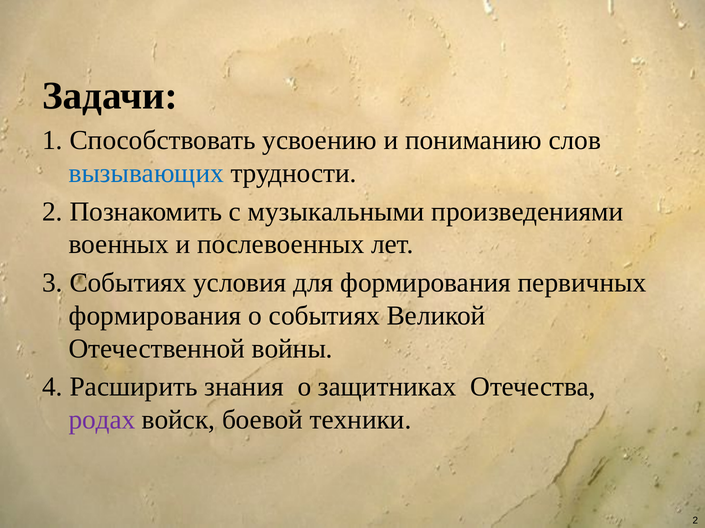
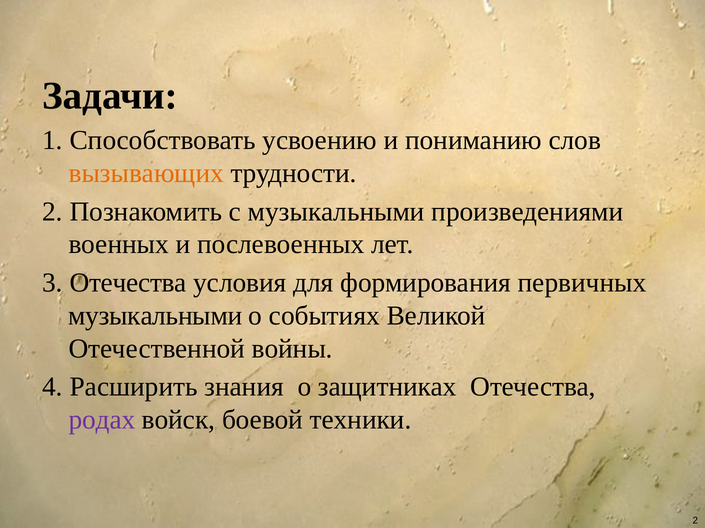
вызывающих colour: blue -> orange (146, 173)
3 Событиях: Событиях -> Отечества (128, 283)
формирования: формирования -> музыкальными (155, 316)
